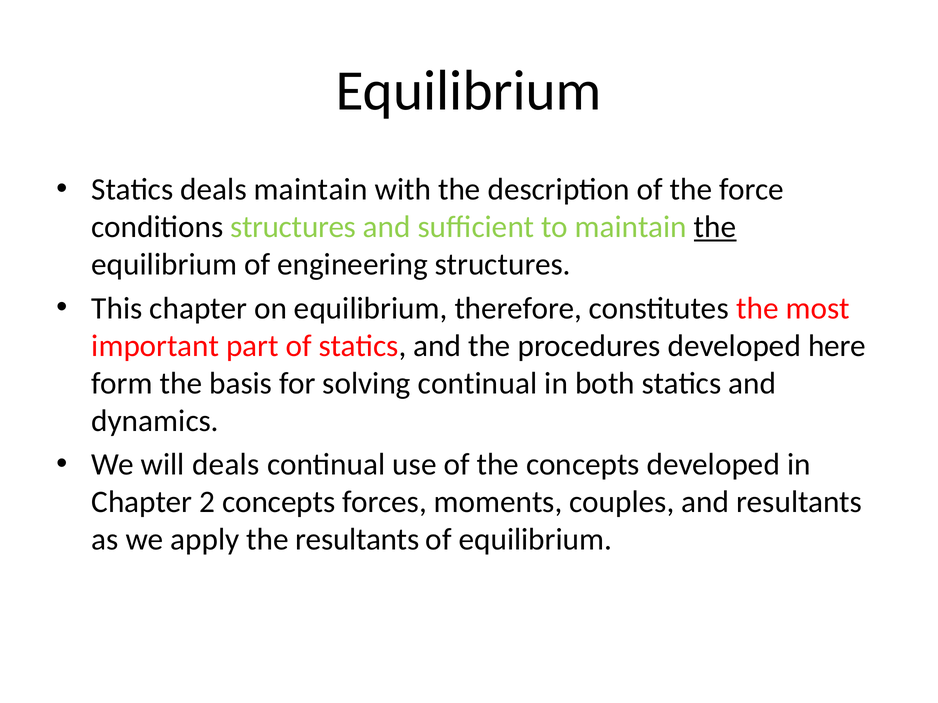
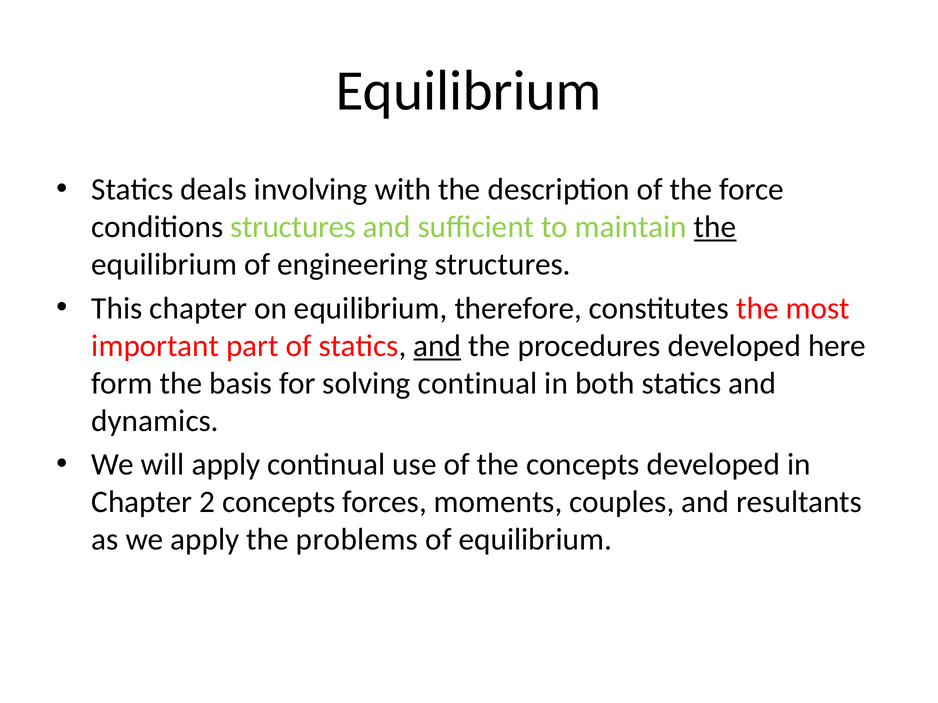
deals maintain: maintain -> involving (311, 190)
and underline: none -> present (437, 346)
will deals: deals -> apply (226, 465)
the resultants: resultants -> problems (357, 540)
